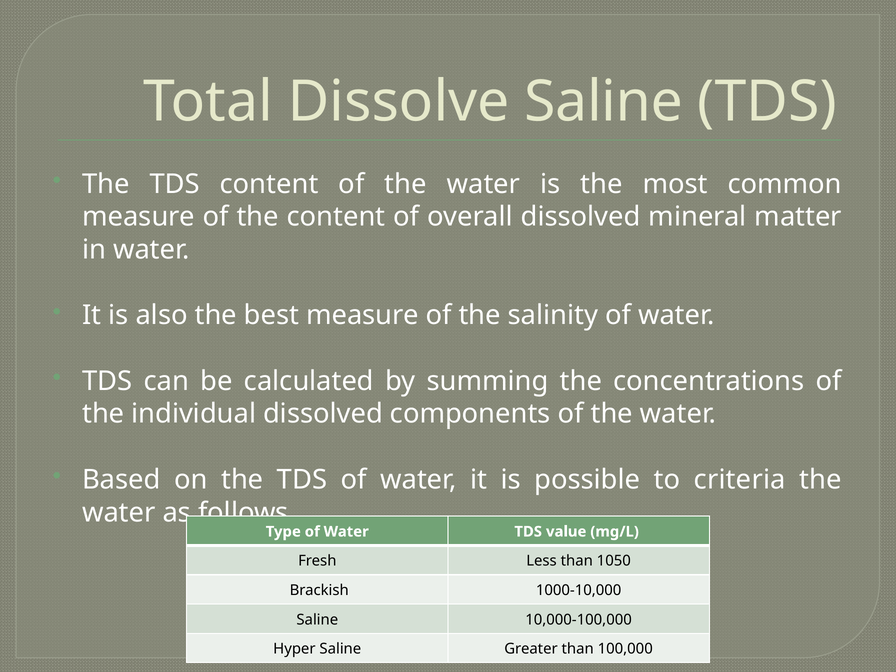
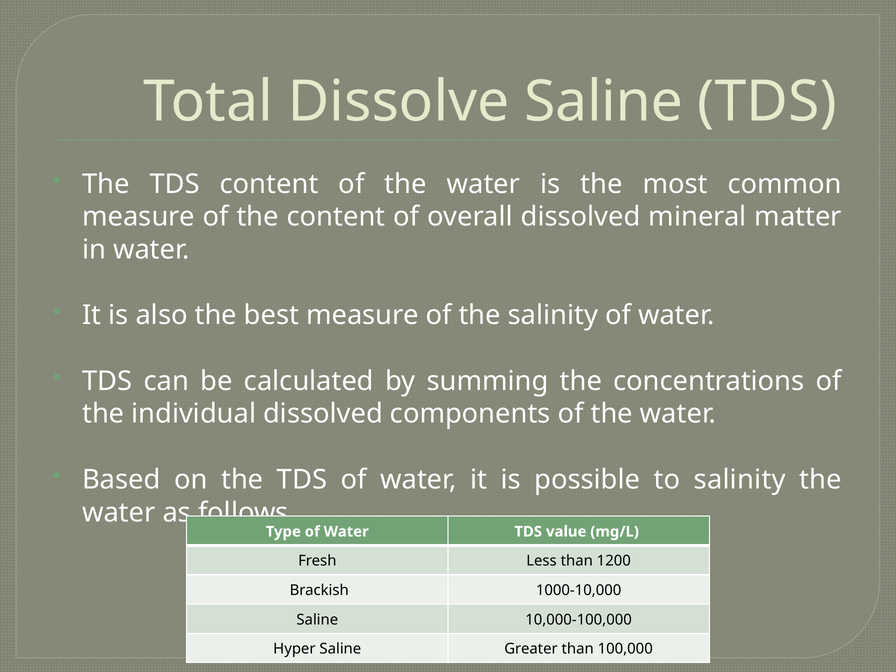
to criteria: criteria -> salinity (740, 480)
1050: 1050 -> 1200 (614, 561)
